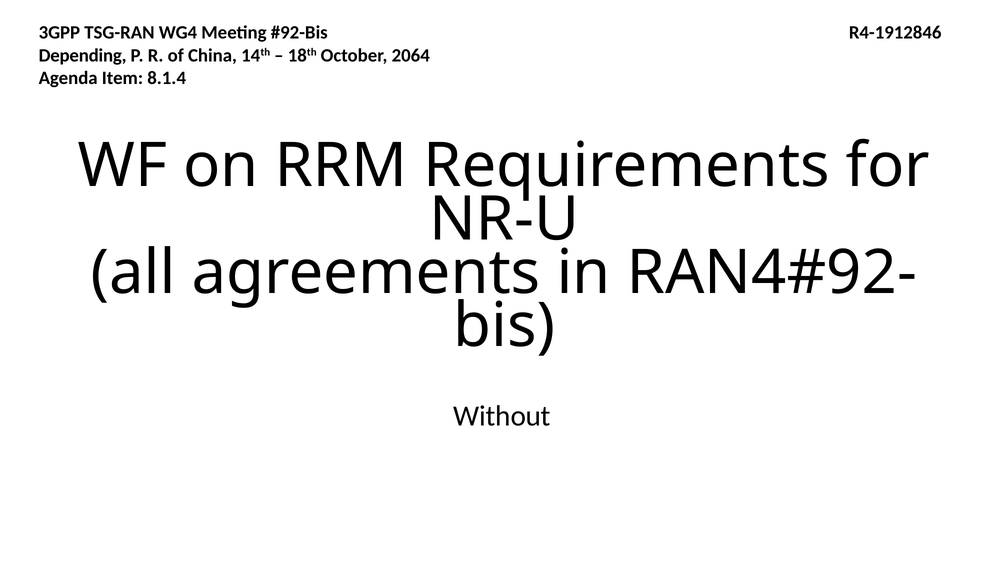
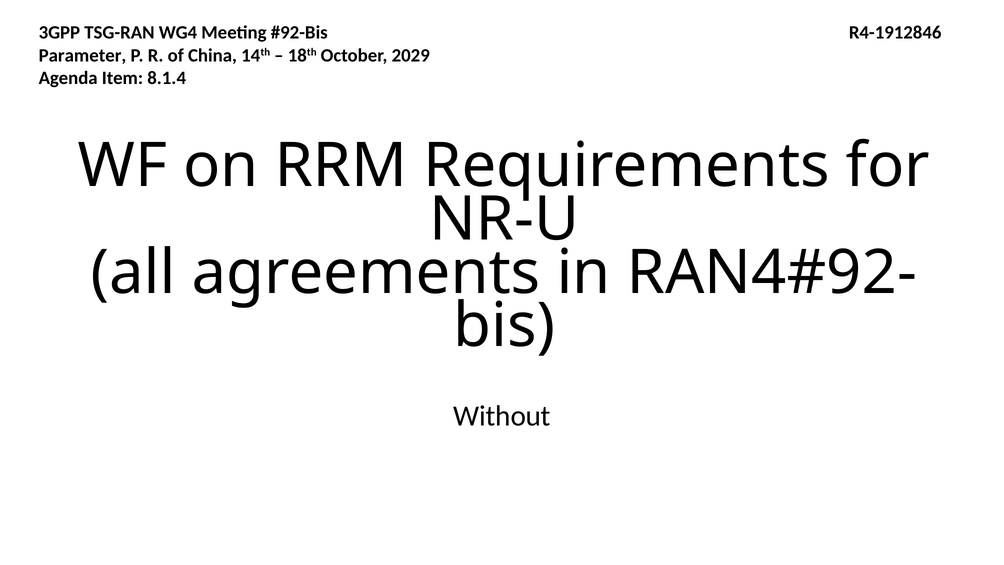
Depending: Depending -> Parameter (82, 55)
2064: 2064 -> 2029 (411, 55)
